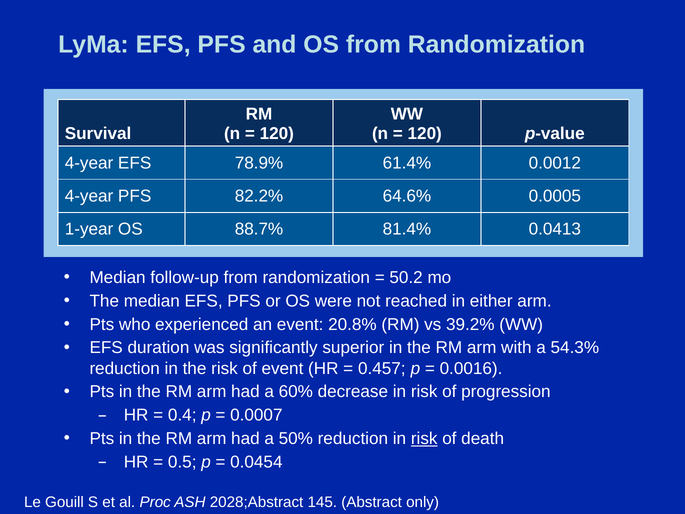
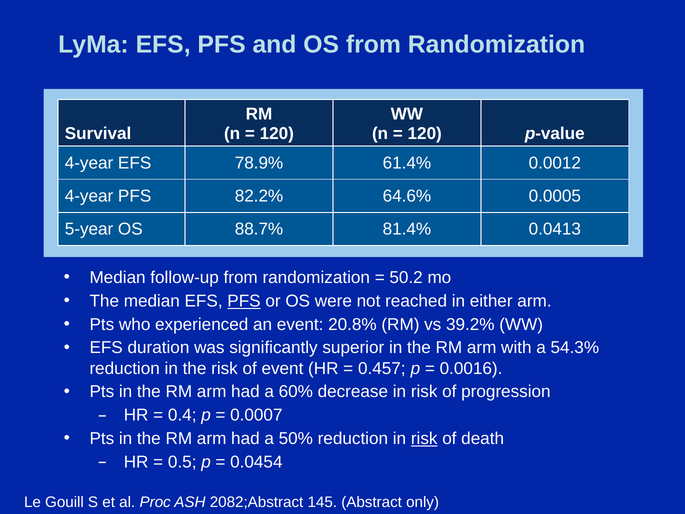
1-year: 1-year -> 5-year (89, 229)
PFS underline: none -> present (244, 301)
2028;Abstract: 2028;Abstract -> 2082;Abstract (257, 502)
